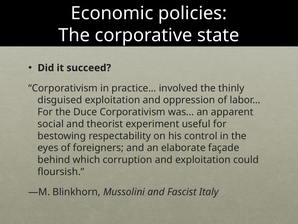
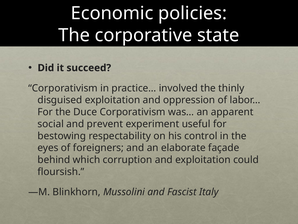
theorist: theorist -> prevent (105, 124)
